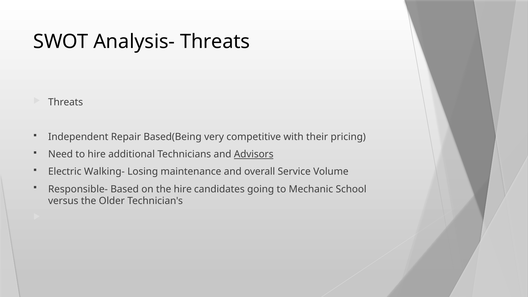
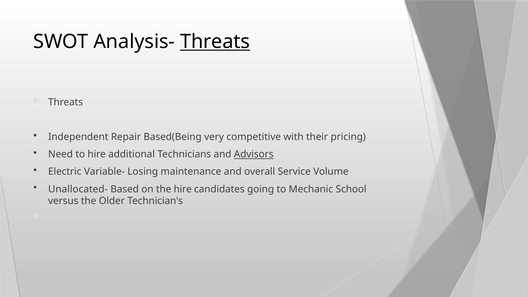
Threats underline: none -> present (215, 42)
Walking-: Walking- -> Variable- (104, 172)
Responsible-: Responsible- -> Unallocated- (78, 189)
